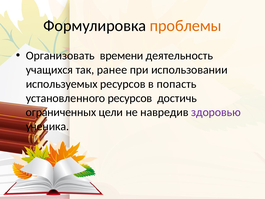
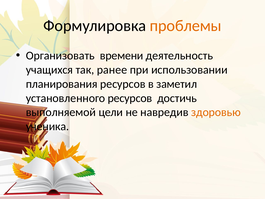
используемых: используемых -> планирования (62, 84)
попасть: попасть -> заметил (177, 84)
ограниченных: ограниченных -> выполняемой (61, 112)
здоровью colour: purple -> orange (216, 112)
